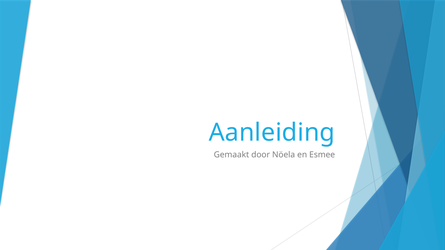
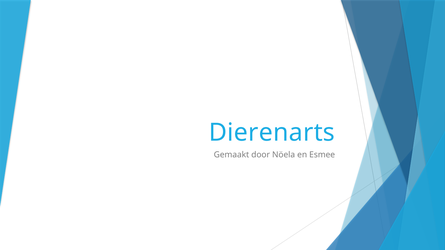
Aanleiding: Aanleiding -> Dierenarts (272, 133)
